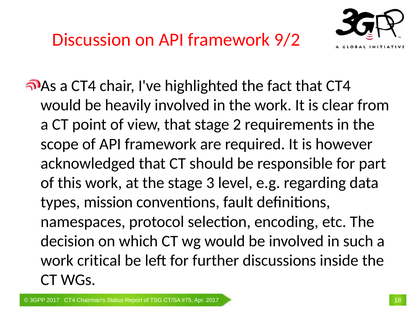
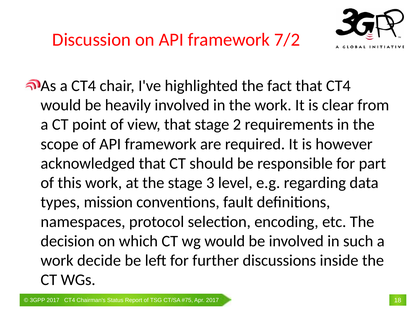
9/2: 9/2 -> 7/2 (287, 40)
critical: critical -> decide (99, 261)
